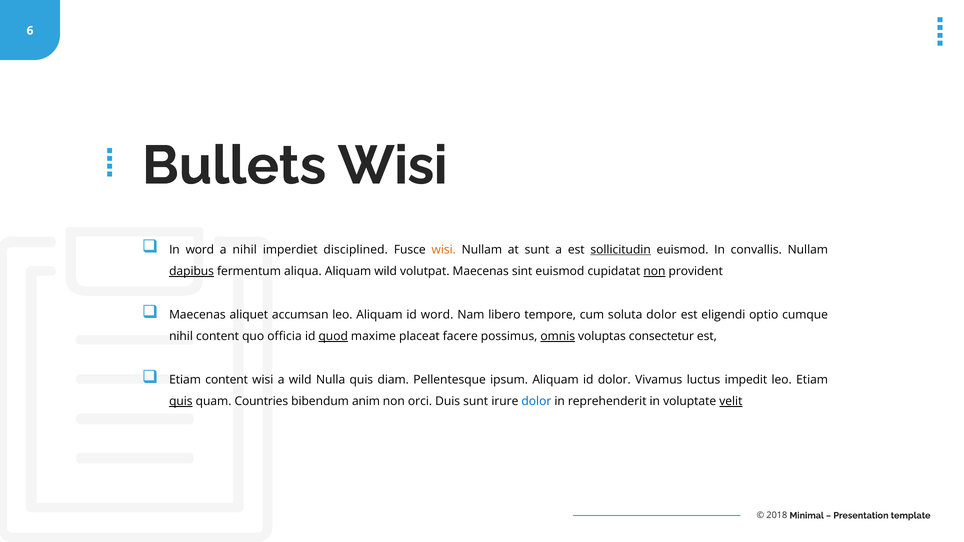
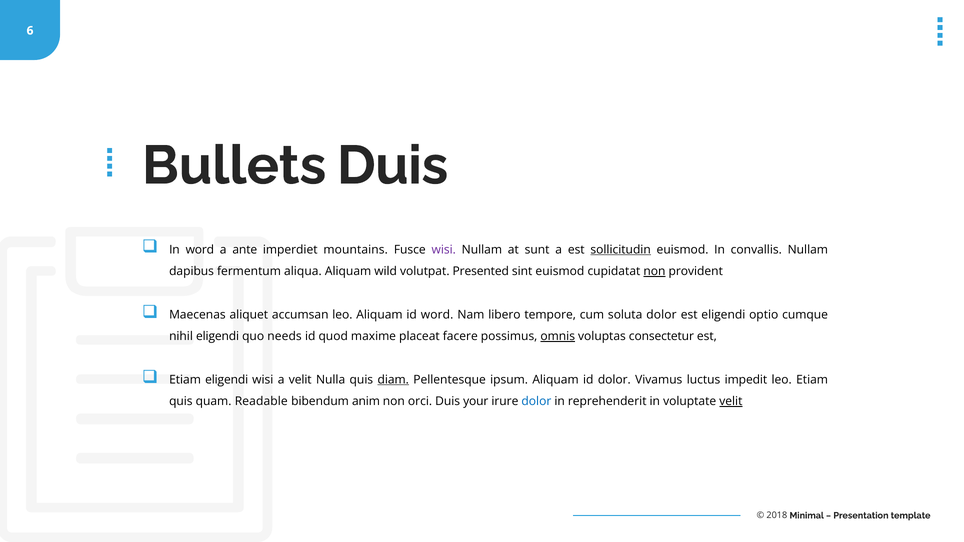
Bullets Wisi: Wisi -> Duis (393, 166)
a nihil: nihil -> ante (245, 250)
disciplined: disciplined -> mountains (356, 250)
wisi colour: orange -> purple (444, 250)
dapibus underline: present -> none (192, 271)
volutpat Maecenas: Maecenas -> Presented (481, 271)
nihil content: content -> eligendi (218, 336)
officia: officia -> needs (284, 336)
quod underline: present -> none (333, 336)
Etiam content: content -> eligendi (227, 380)
a wild: wild -> velit (300, 380)
diam underline: none -> present (393, 380)
quis underline: present -> none (181, 402)
Countries: Countries -> Readable (261, 402)
Duis sunt: sunt -> your (476, 402)
